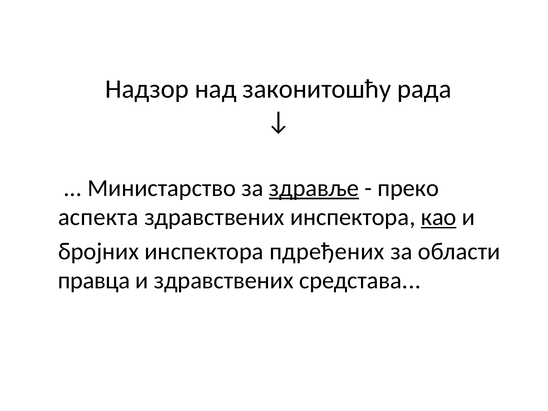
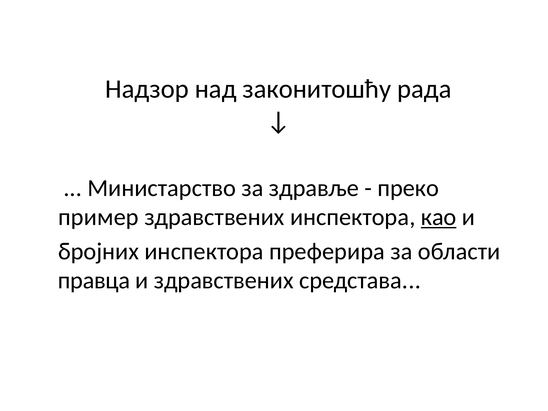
здравље underline: present -> none (314, 188)
аспекта: аспекта -> пример (98, 217)
пдређених: пдређених -> преферира (327, 251)
